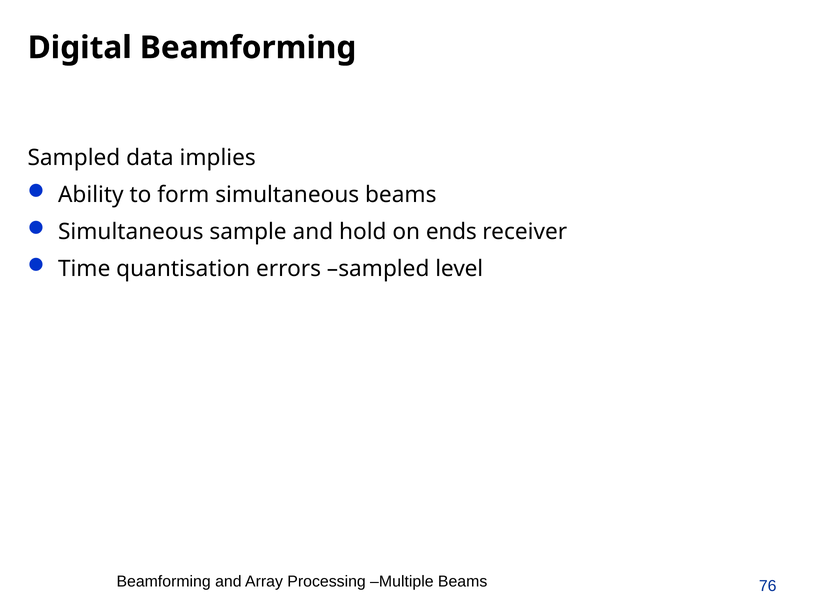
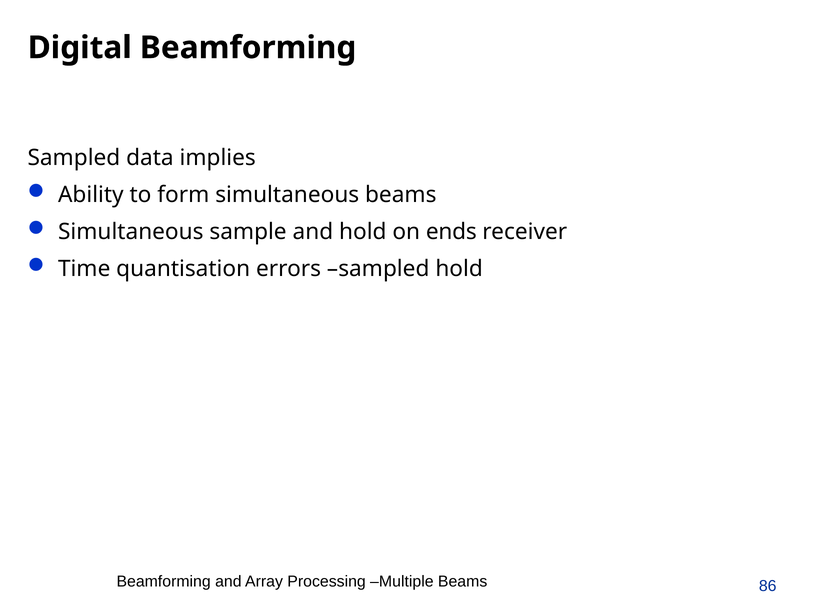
sampled level: level -> hold (459, 269)
76: 76 -> 86 (768, 586)
